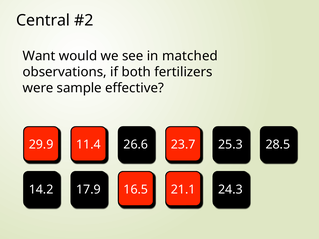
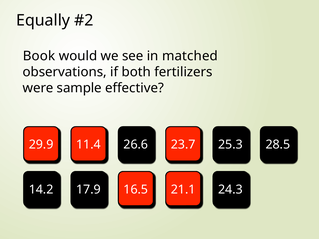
Central: Central -> Equally (43, 20)
Want: Want -> Book (39, 56)
